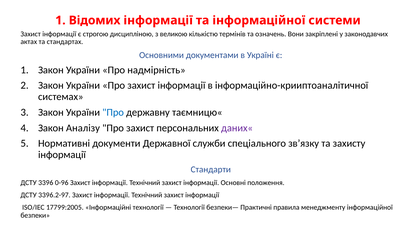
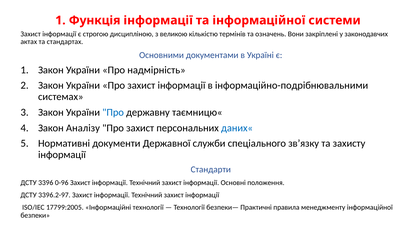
Відомих: Відомих -> Функція (95, 20)
інформаційно-крииптоаналітичної: інформаційно-крииптоаналітичної -> інформаційно-подрібнювальними (292, 86)
даних« colour: purple -> blue (237, 128)
